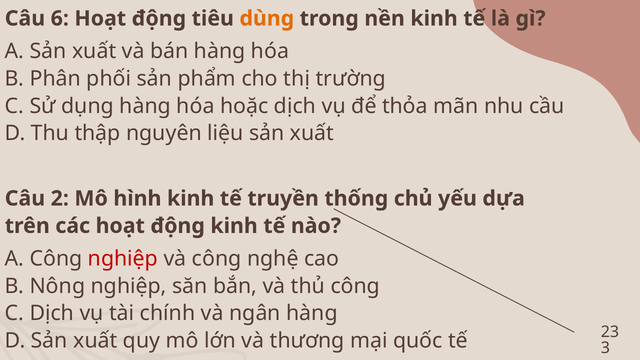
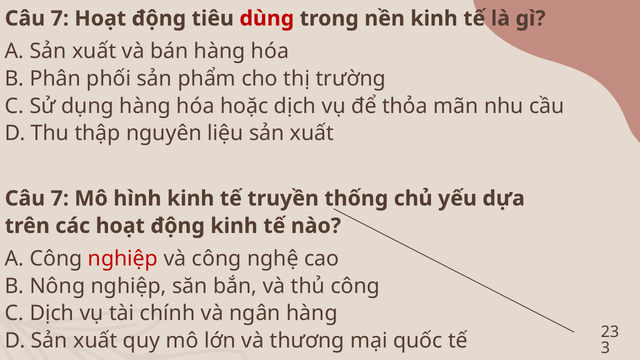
6: 6 -> 7 (60, 18)
dùng colour: orange -> red (267, 18)
2: 2 -> 7 (60, 198)
